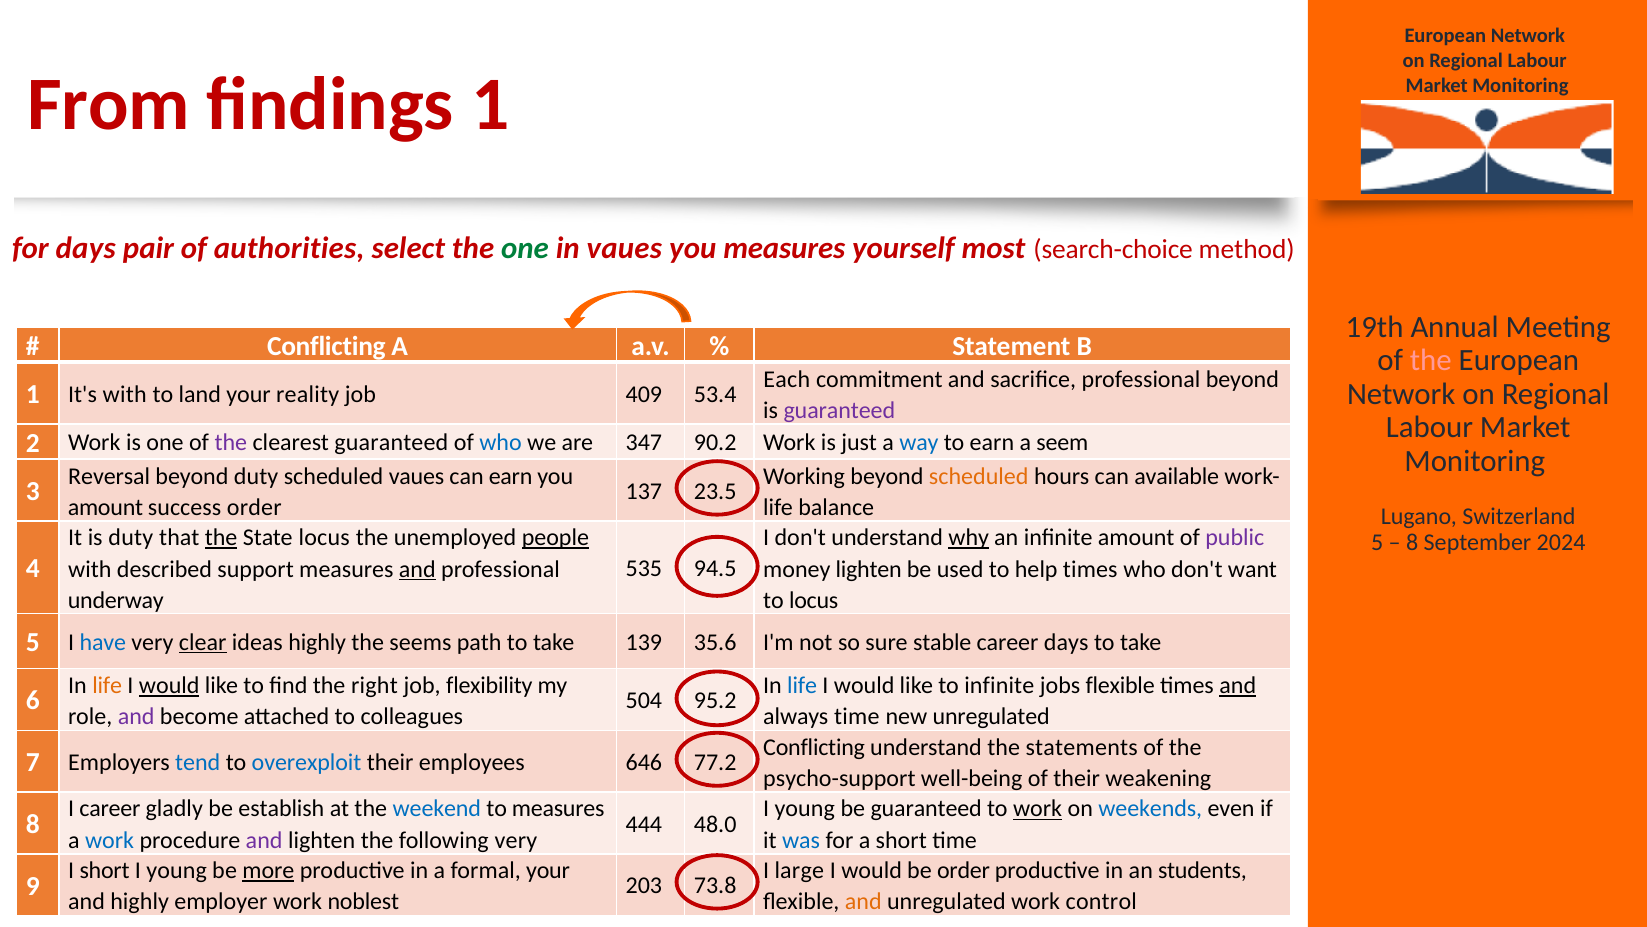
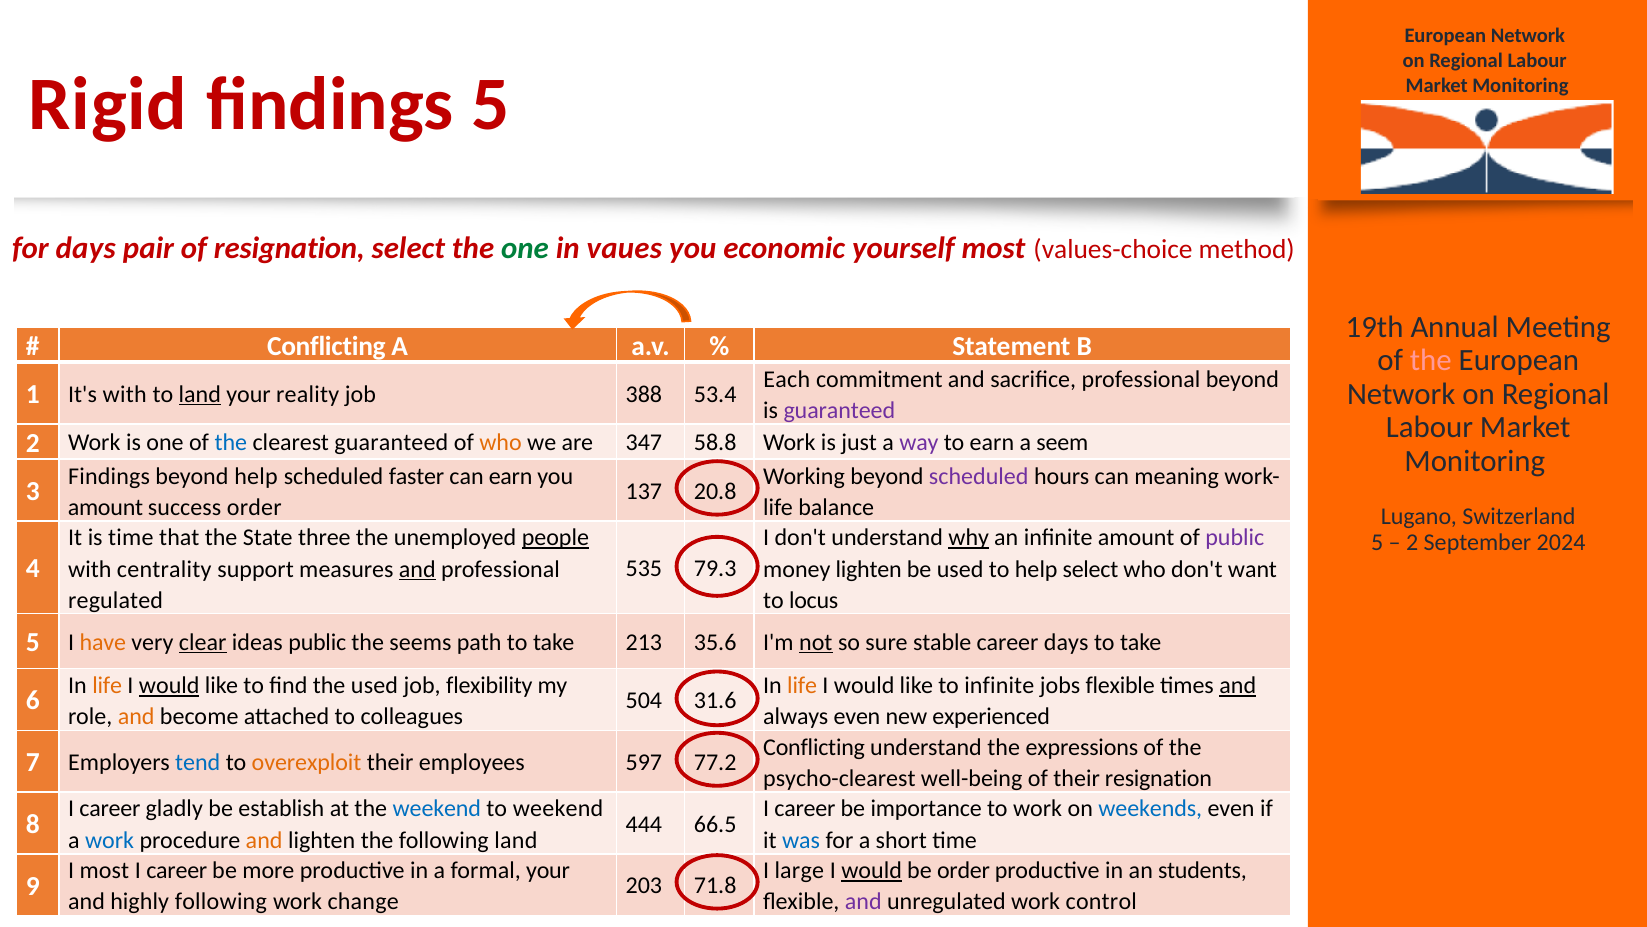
From: From -> Rigid (108, 104)
findings 1: 1 -> 5 (490, 104)
of authorities: authorities -> resignation (289, 248)
you measures: measures -> economic (784, 248)
search-choice: search-choice -> values-choice (1113, 249)
land underline: none -> present (200, 394)
409: 409 -> 388 (644, 394)
the colour: purple -> blue (231, 443)
who colour: blue -> orange (500, 443)
90.2: 90.2 -> 58.8 (715, 443)
way colour: blue -> purple (919, 443)
Reversal: Reversal -> Findings (109, 476)
beyond duty: duty -> help (256, 476)
scheduled vaues: vaues -> faster (417, 476)
scheduled colour: orange -> purple (979, 476)
available: available -> meaning (1177, 476)
23.5: 23.5 -> 20.8 (715, 491)
is duty: duty -> time (131, 538)
the underline: present -> none (221, 538)
State locus: locus -> three (324, 538)
8: 8 -> 2 (1412, 542)
94.5: 94.5 -> 79.3 (715, 568)
described: described -> centrality (164, 569)
help times: times -> select (1090, 569)
underway: underway -> regulated (116, 600)
have colour: blue -> orange (103, 642)
ideas highly: highly -> public (317, 642)
139: 139 -> 213 (644, 642)
not underline: none -> present (816, 642)
the right: right -> used (375, 685)
life colour: blue -> orange (802, 685)
95.2: 95.2 -> 31.6 (715, 700)
and colour: purple -> orange (136, 716)
always time: time -> even (857, 716)
new unregulated: unregulated -> experienced (991, 716)
statements: statements -> expressions (1082, 747)
overexploit colour: blue -> orange (307, 762)
646: 646 -> 597 (644, 762)
psycho-support: psycho-support -> psycho-clearest (839, 778)
their weakening: weakening -> resignation (1158, 778)
to measures: measures -> weekend (558, 808)
young: young -> career (805, 808)
be guaranteed: guaranteed -> importance (926, 808)
work underline: present -> none (1038, 808)
48.0: 48.0 -> 66.5 (715, 824)
and colour: purple -> orange (264, 840)
following very: very -> land (516, 840)
I short: short -> most (104, 870)
young: young -> career (177, 870)
more underline: present -> none (268, 870)
would underline: none -> present (872, 870)
73.8: 73.8 -> 71.8 (715, 885)
highly employer: employer -> following (221, 901)
noblest: noblest -> change (363, 901)
and colour: orange -> purple (863, 901)
